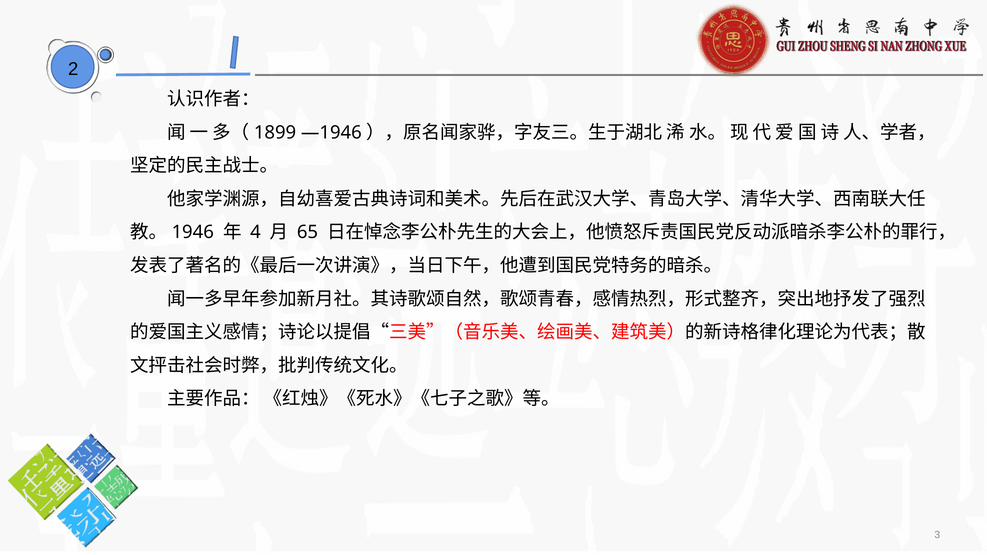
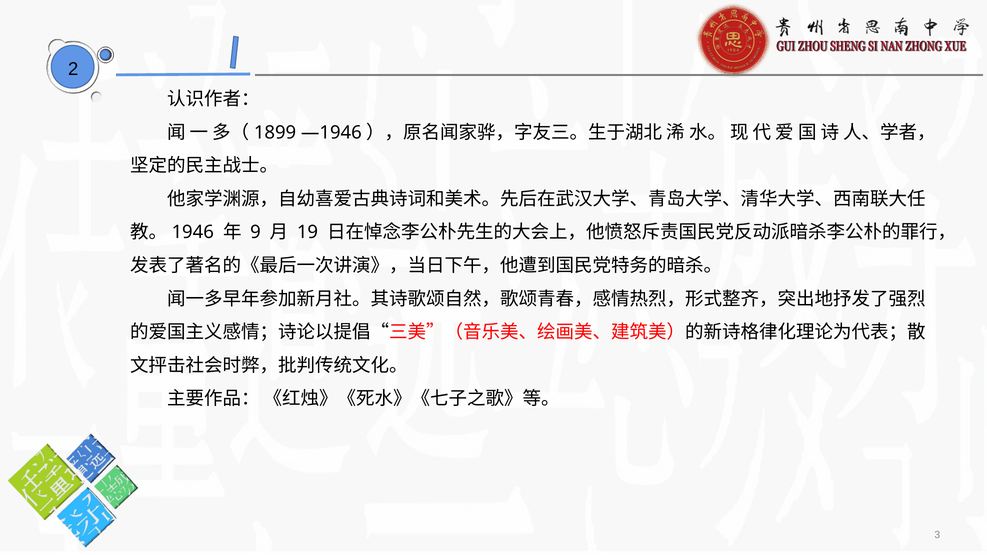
4: 4 -> 9 (255, 232)
65: 65 -> 19 (308, 232)
